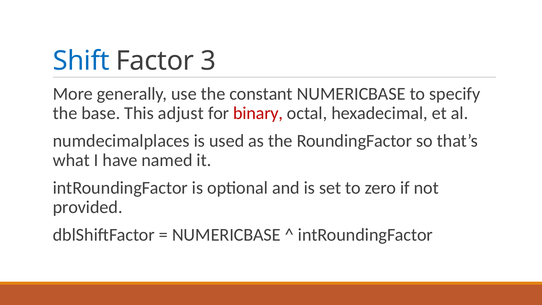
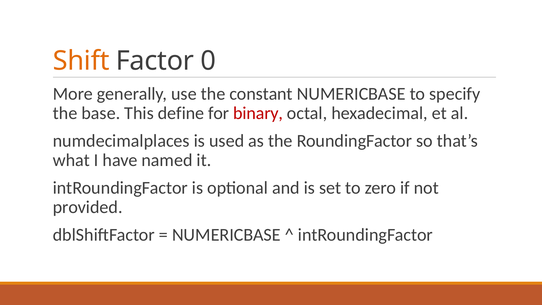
Shift colour: blue -> orange (81, 61)
3: 3 -> 0 (208, 61)
adjust: adjust -> define (181, 113)
